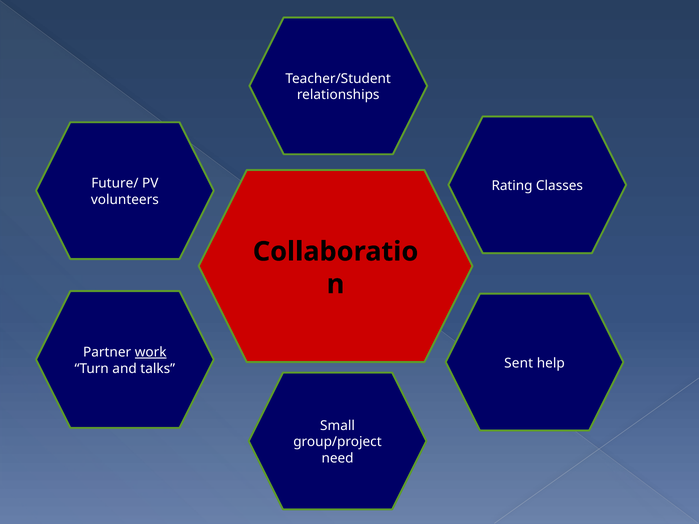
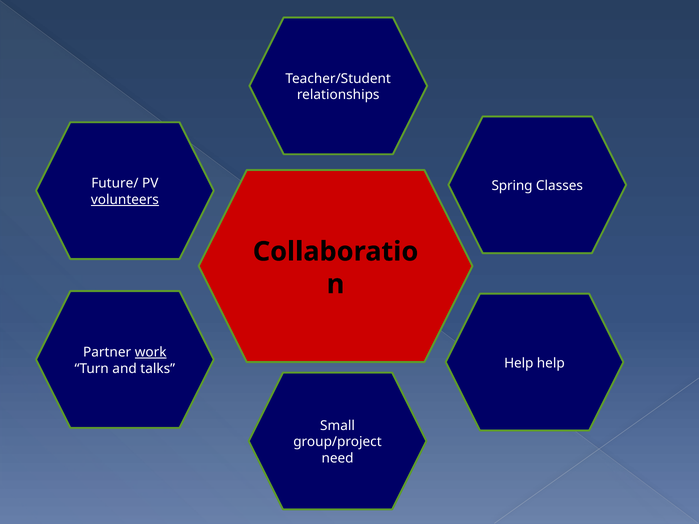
Rating: Rating -> Spring (512, 186)
volunteers underline: none -> present (125, 200)
Sent: Sent -> Help (519, 363)
